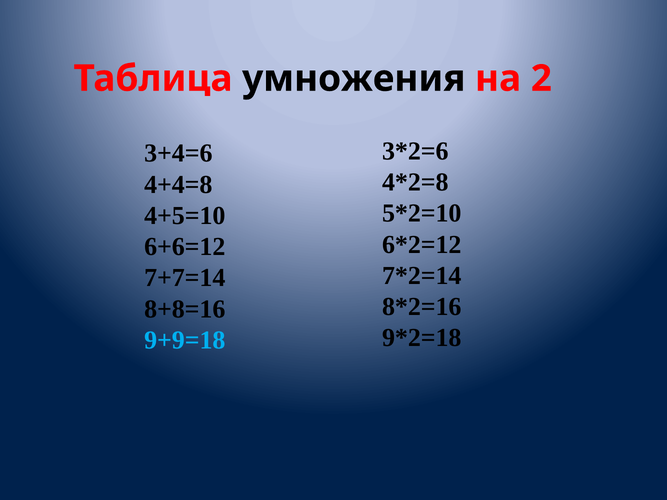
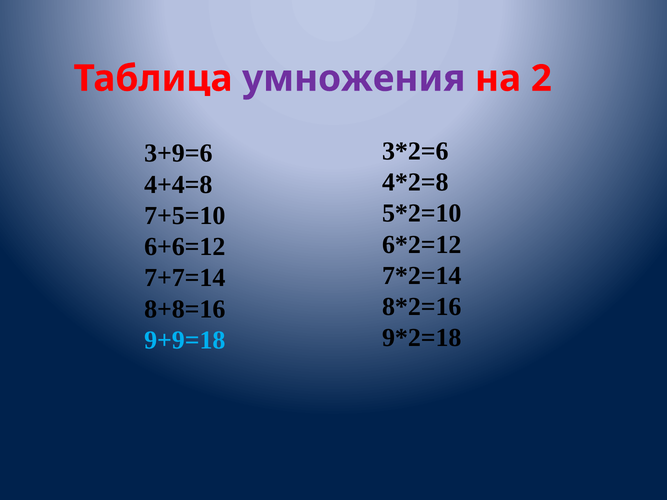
умножения colour: black -> purple (354, 79)
3+4=6: 3+4=6 -> 3+9=6 (178, 153)
4+5=10: 4+5=10 -> 7+5=10 (185, 216)
